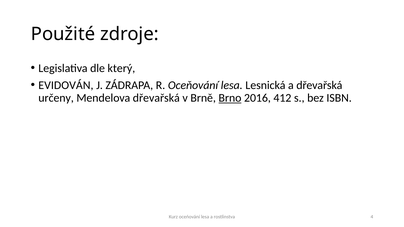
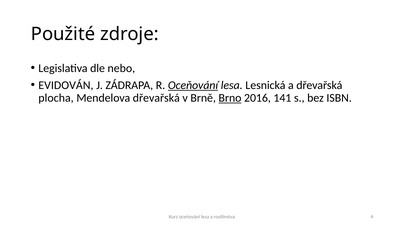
který: který -> nebo (121, 68)
Oceňování underline: none -> present (193, 85)
určeny: určeny -> plocha (56, 98)
412: 412 -> 141 (282, 98)
